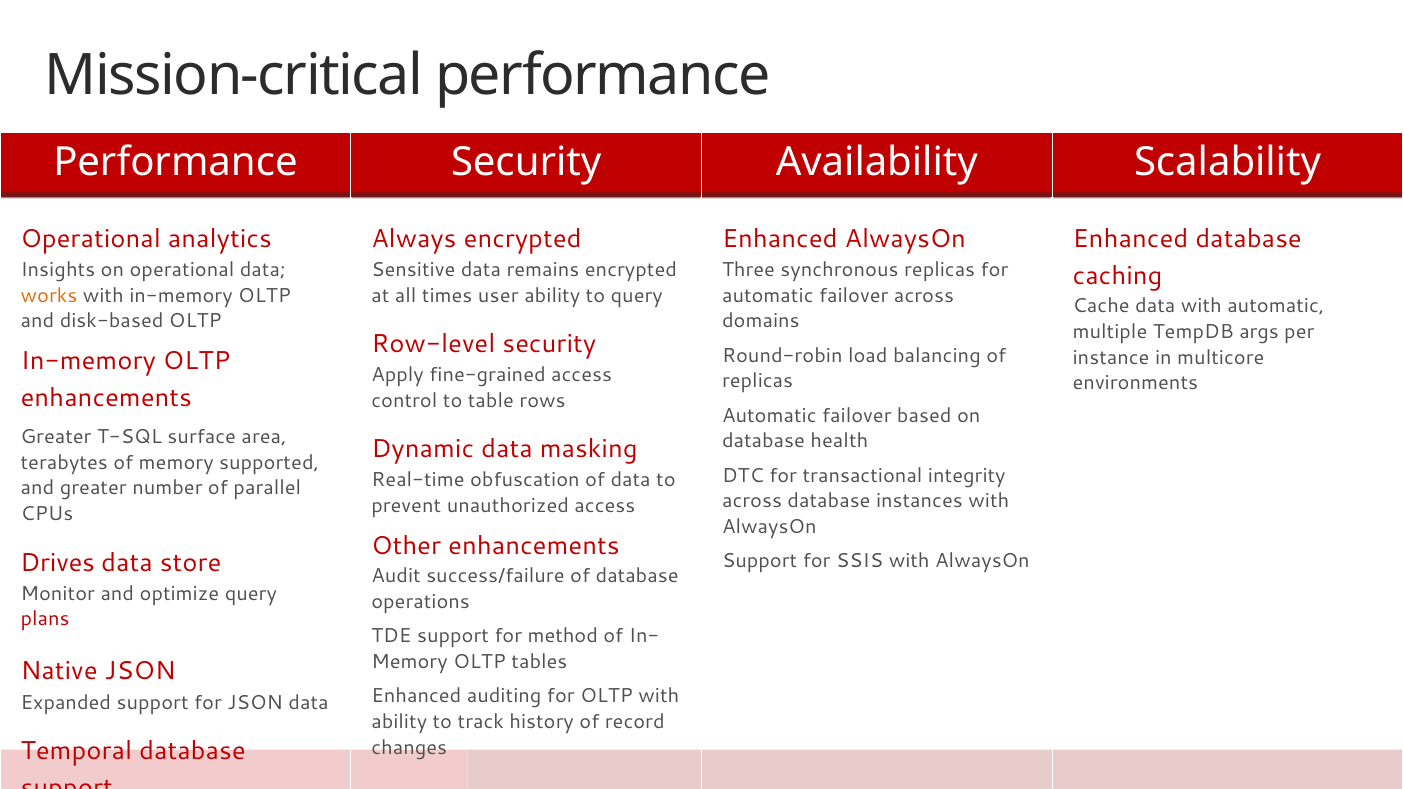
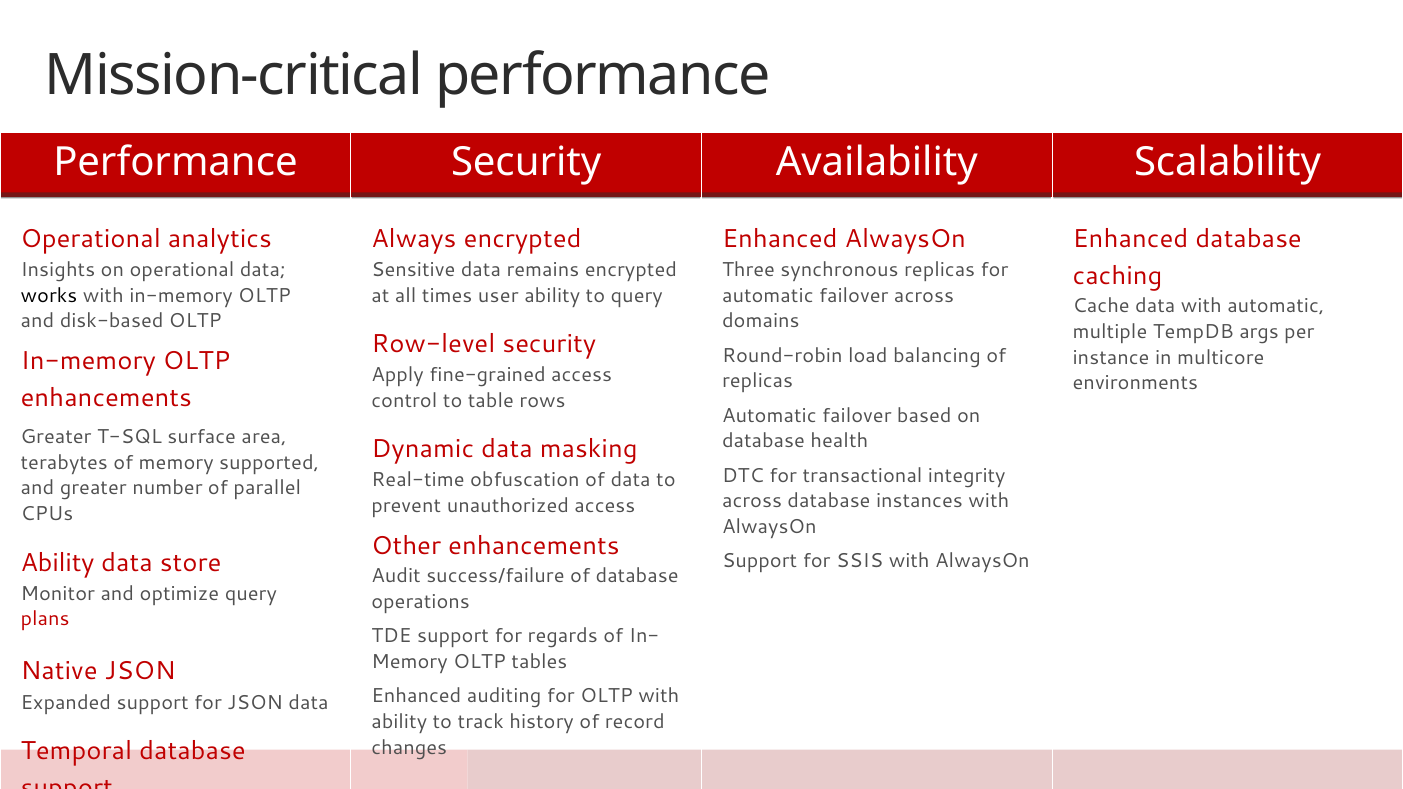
works colour: orange -> black (49, 295)
Drives: Drives -> Ability (58, 563)
method: method -> regards (563, 636)
